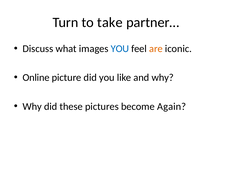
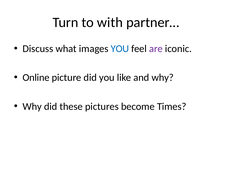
take: take -> with (110, 22)
are colour: orange -> purple (156, 49)
Again: Again -> Times (172, 106)
